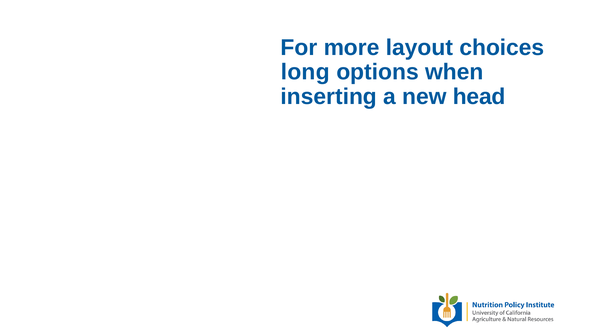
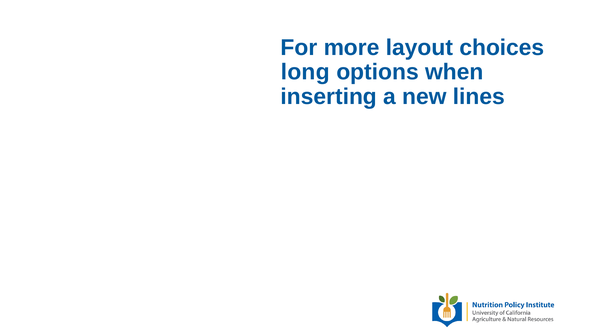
head: head -> lines (479, 97)
